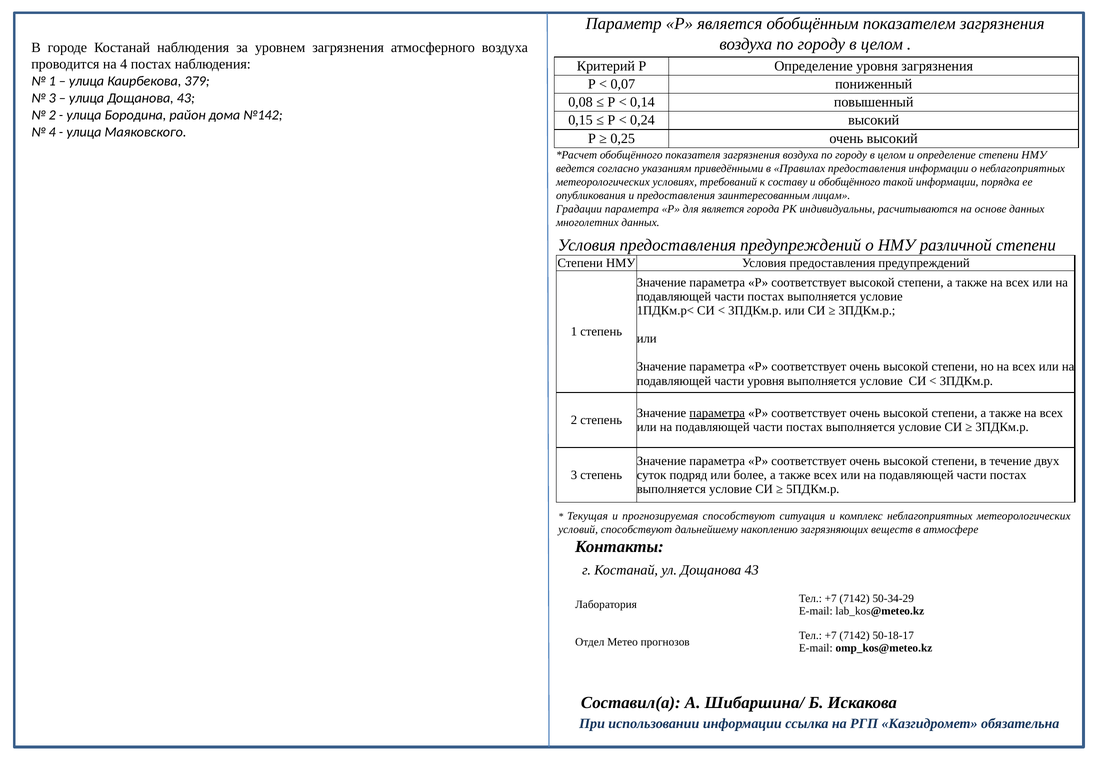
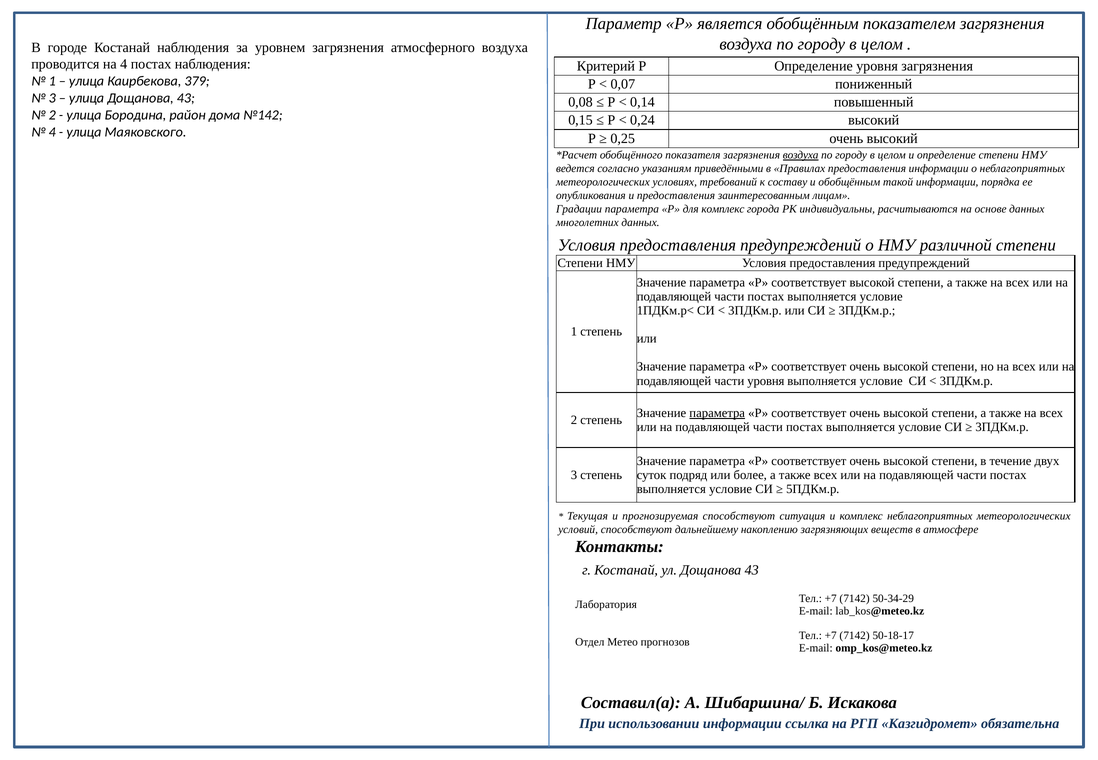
воздуха underline: none -> present (801, 155)
и обобщённого: обобщённого -> обобщённым (849, 182)
для является: является -> комплекс (723, 209)
